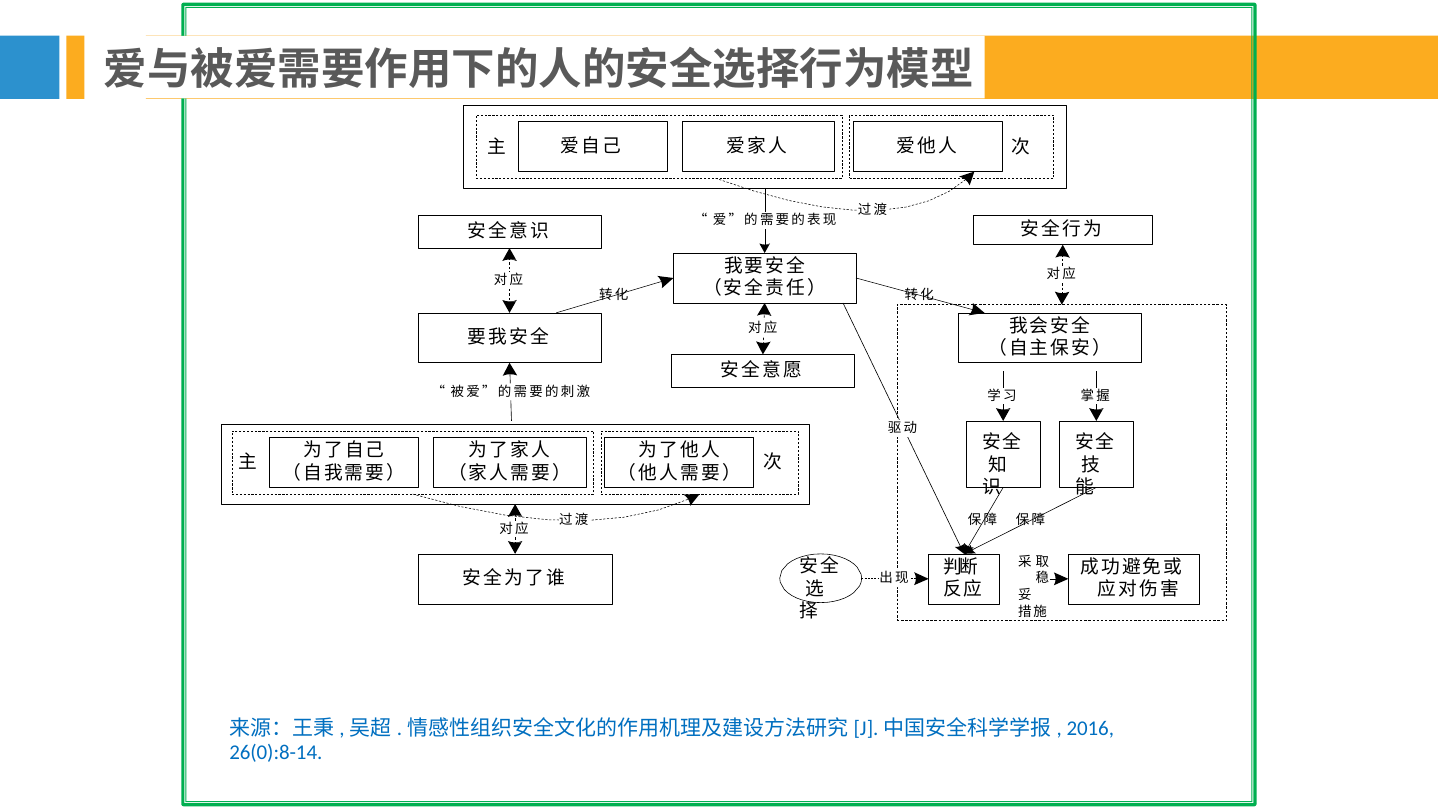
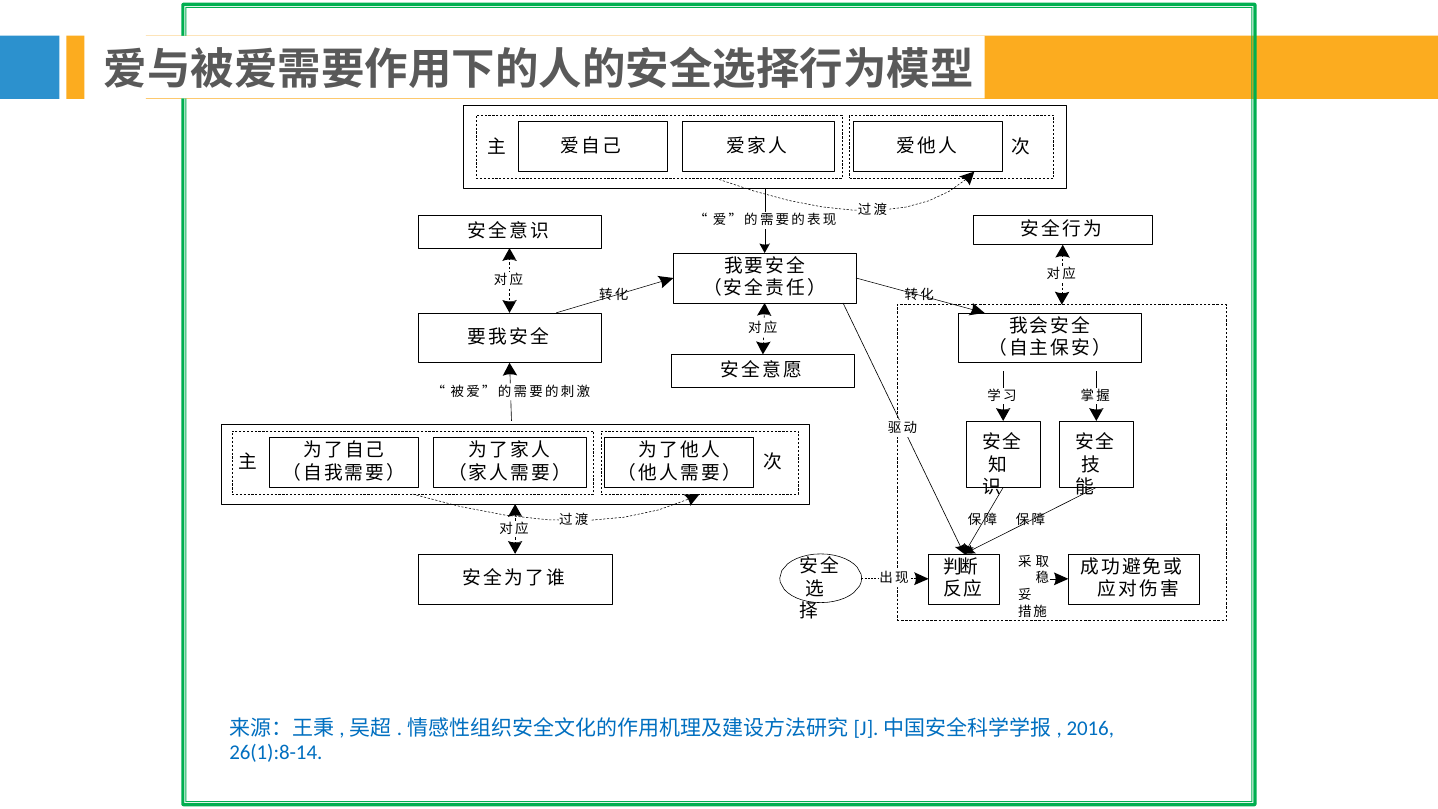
26(0):8-14: 26(0):8-14 -> 26(1):8-14 (276, 752)
